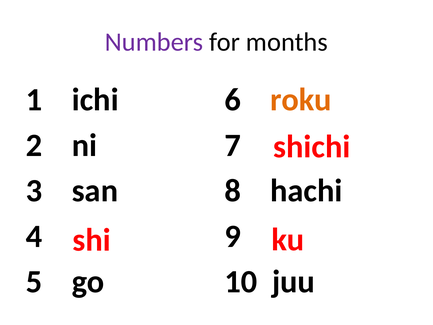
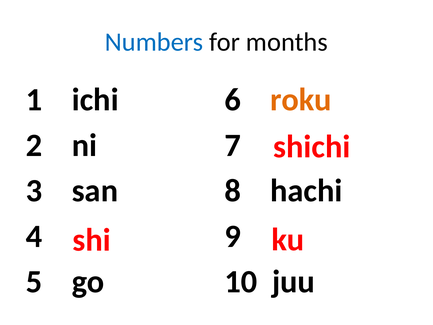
Numbers colour: purple -> blue (154, 42)
